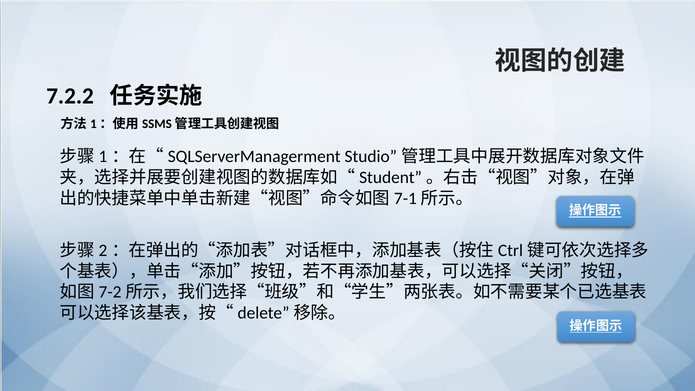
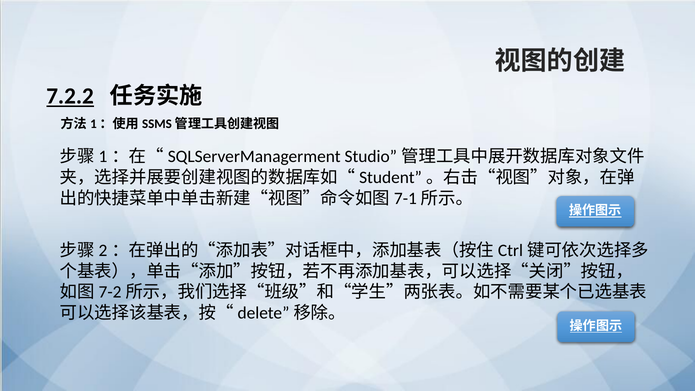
7.2.2 underline: none -> present (70, 96)
